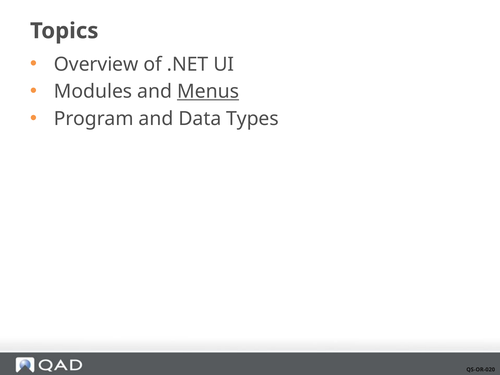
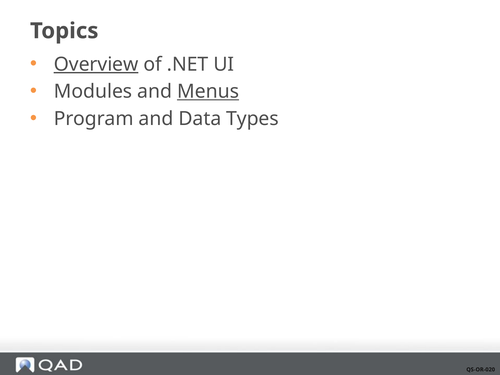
Overview underline: none -> present (96, 64)
